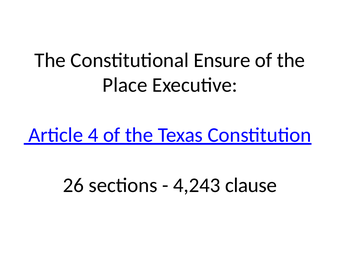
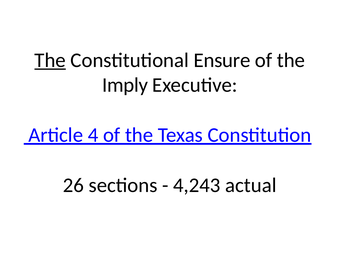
The underline: none -> present (50, 60)
Place: Place -> Imply (125, 85)
clause: clause -> actual (251, 185)
